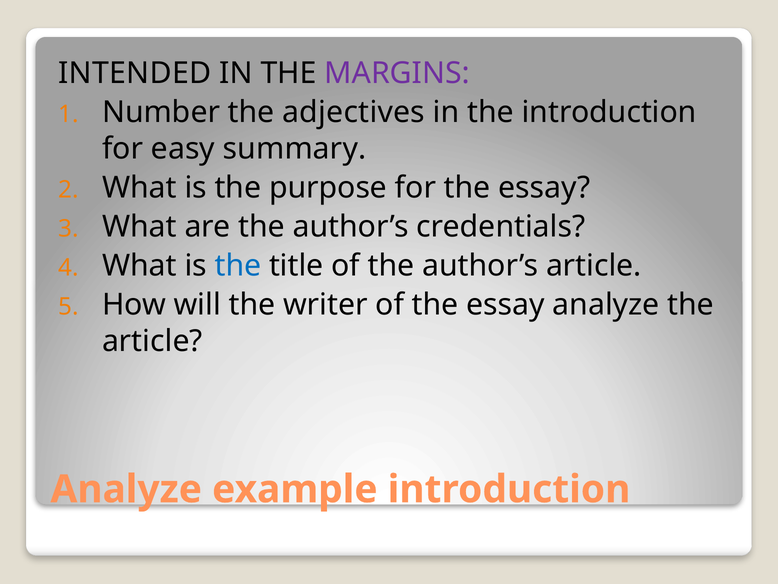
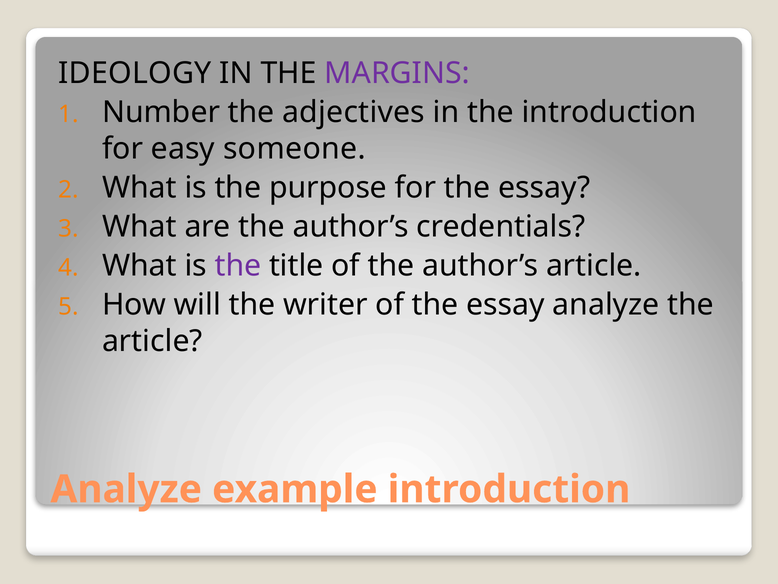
INTENDED: INTENDED -> IDEOLOGY (135, 73)
summary: summary -> someone (294, 149)
the colour: blue -> purple (238, 266)
